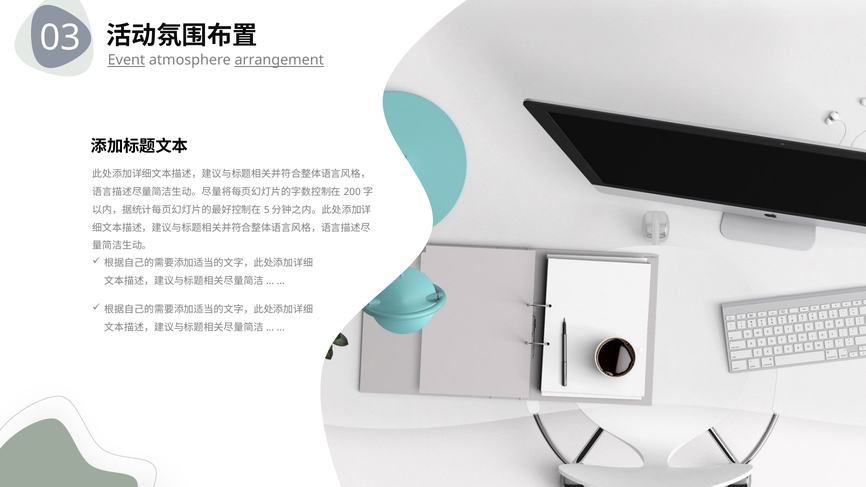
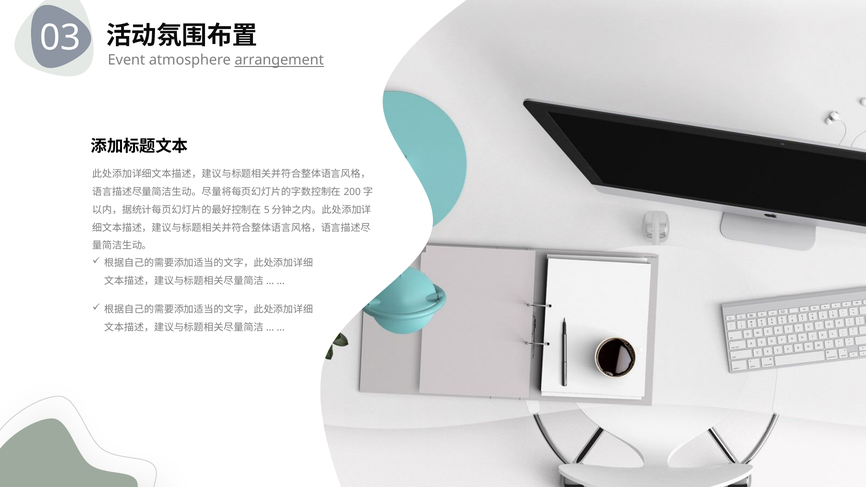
Event underline: present -> none (126, 60)
